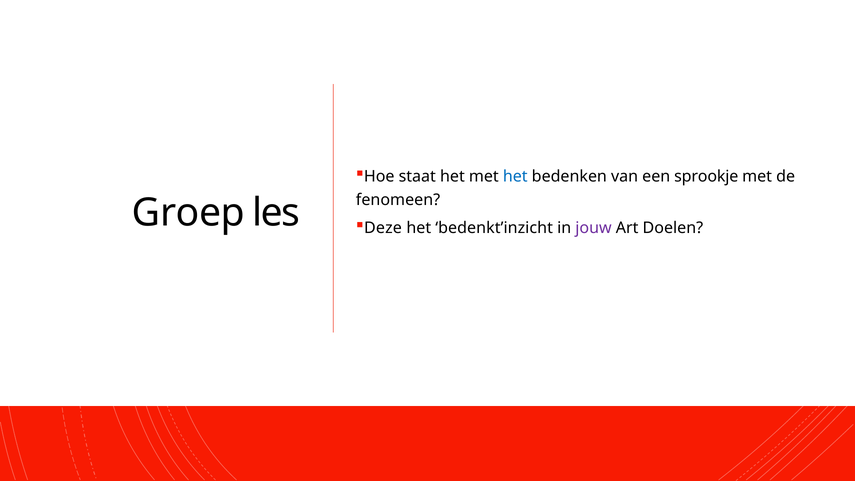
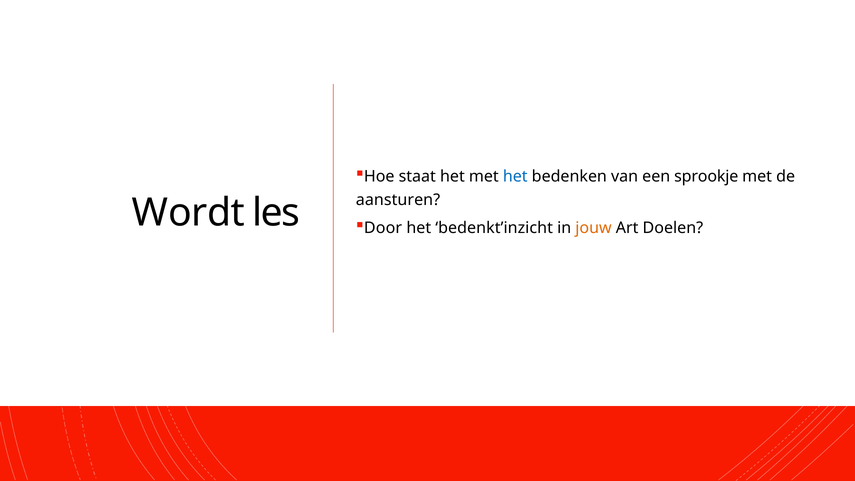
fenomeen: fenomeen -> aansturen (398, 200)
Groep: Groep -> Wordt (188, 213)
Deze: Deze -> Door (383, 228)
jouw colour: purple -> orange (594, 228)
